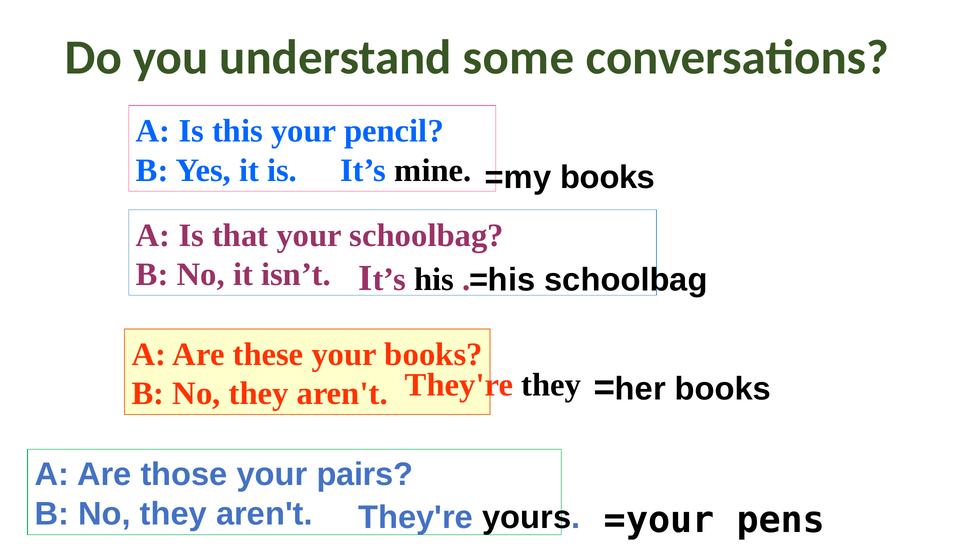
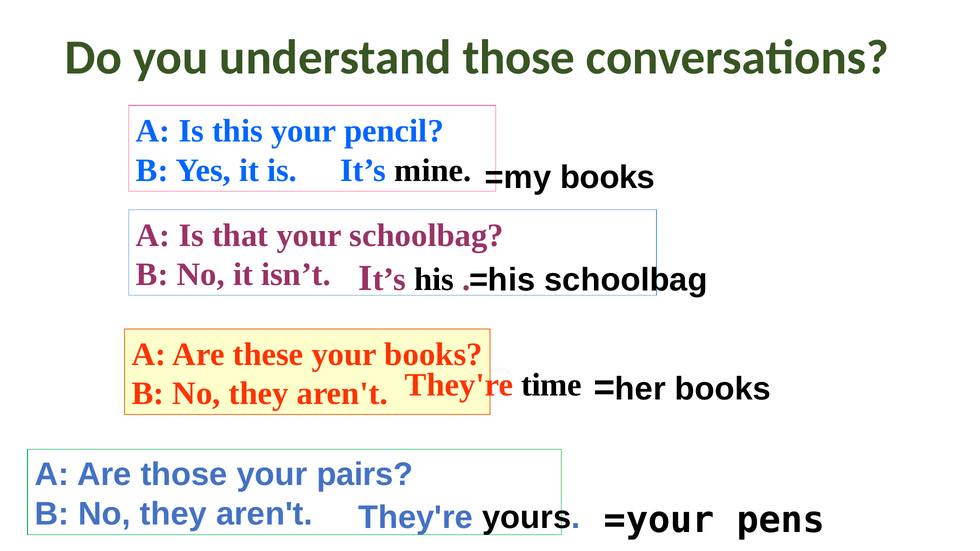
understand some: some -> those (519, 57)
They're they: they -> time (551, 385)
